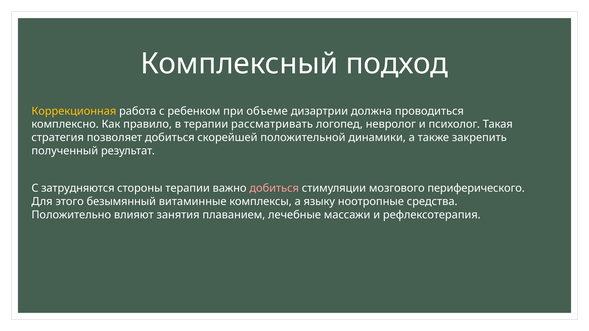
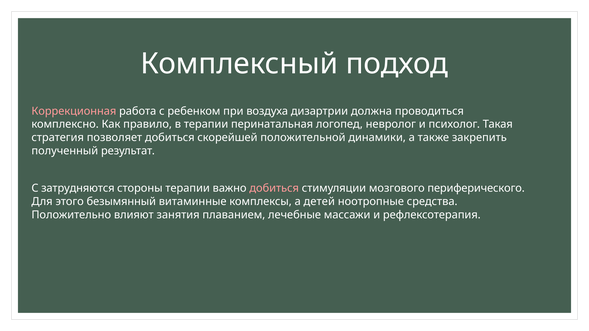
Коррекционная colour: yellow -> pink (74, 111)
объеме: объеме -> воздуха (267, 111)
рассматривать: рассматривать -> перинатальная (272, 124)
языку: языку -> детей (319, 202)
